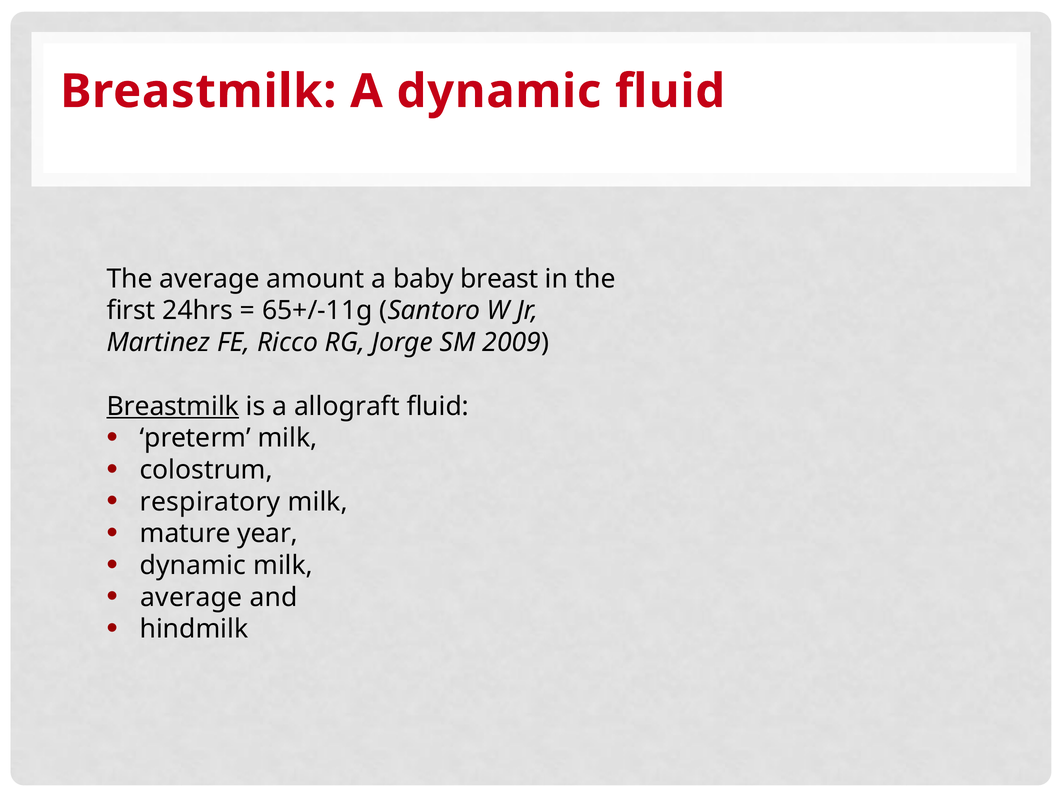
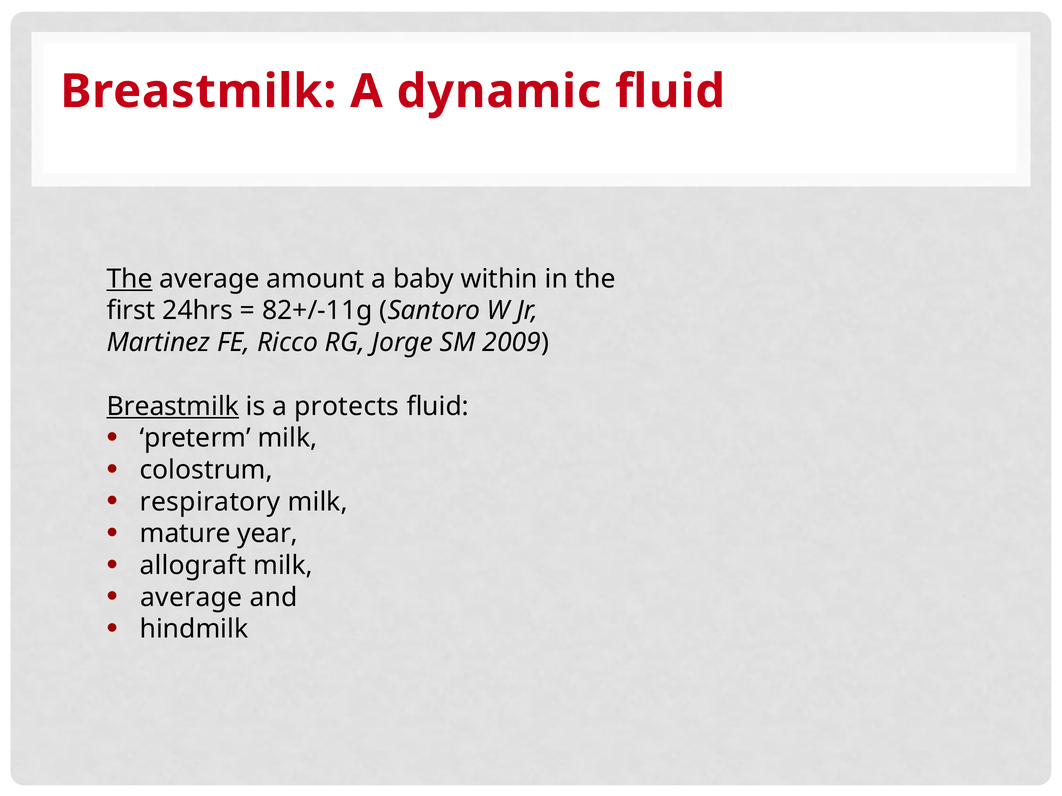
The underline: none -> present (130, 279)
breast: breast -> within (499, 279)
65+/-11g: 65+/-11g -> 82+/-11g (317, 311)
allograft: allograft -> protects (347, 407)
dynamic: dynamic -> allograft (193, 566)
